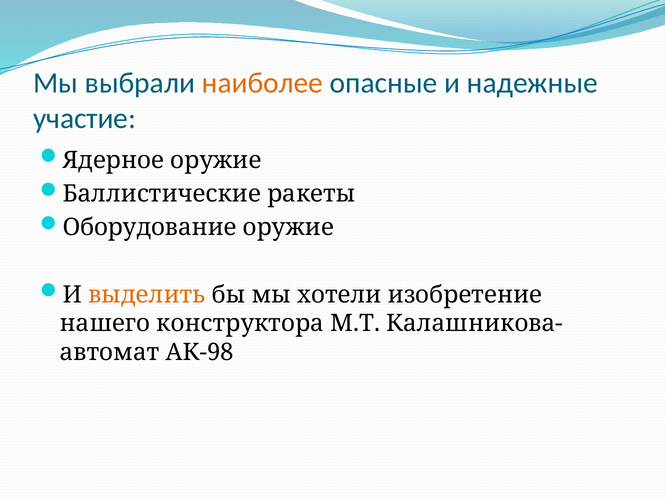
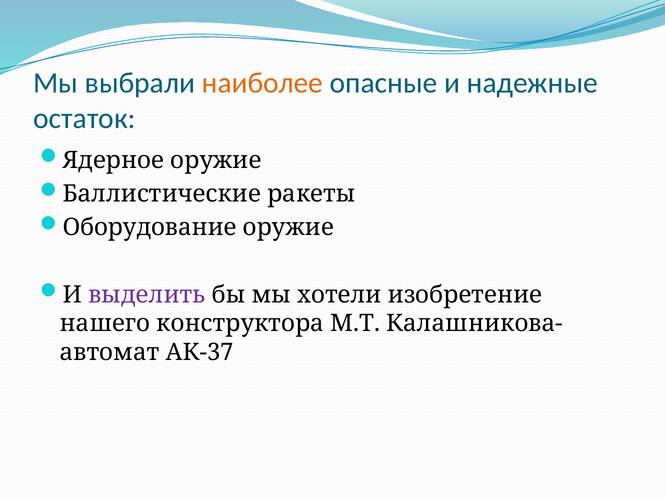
участие: участие -> остаток (84, 119)
выделить colour: orange -> purple (147, 294)
АК-98: АК-98 -> АК-37 (200, 352)
